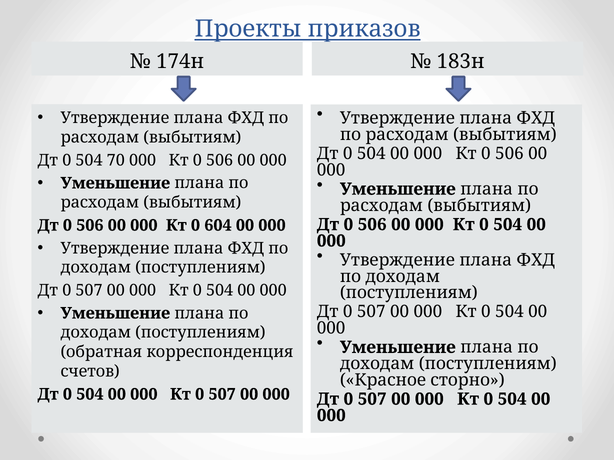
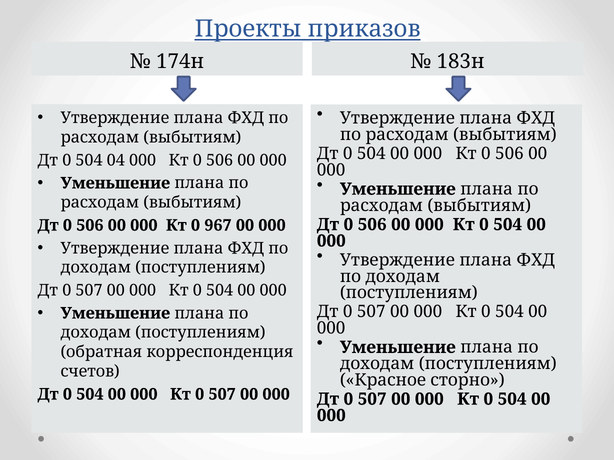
70: 70 -> 04 (116, 160)
604: 604 -> 967 (218, 226)
